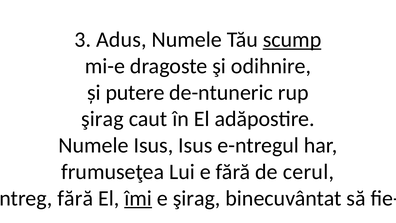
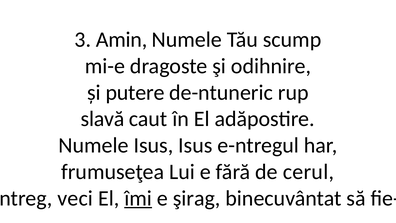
Adus: Adus -> Amin (122, 40)
scump underline: present -> none (292, 40)
şirag: şirag -> slavă (103, 119)
fără: fără -> veci (75, 198)
